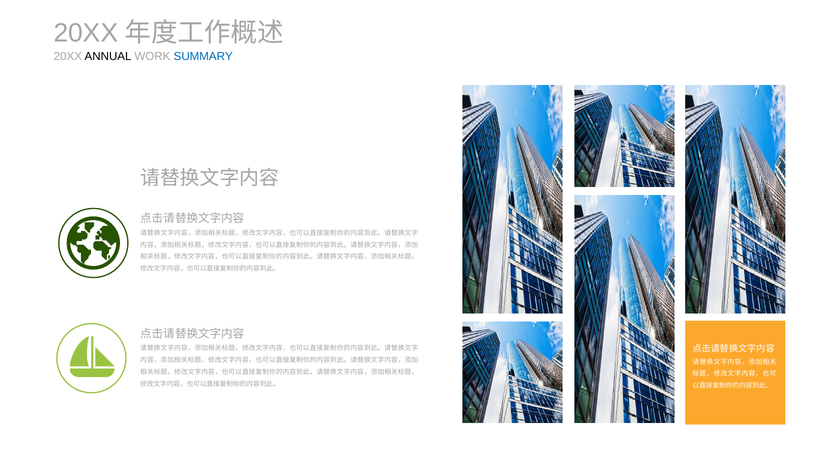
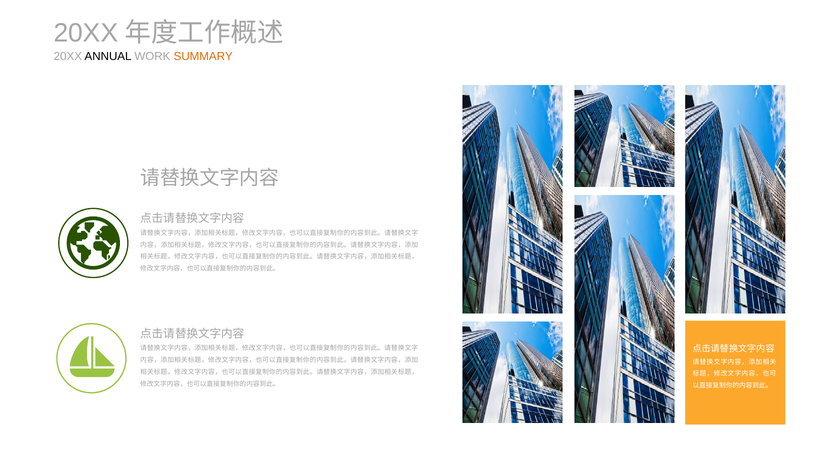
SUMMARY colour: blue -> orange (203, 56)
